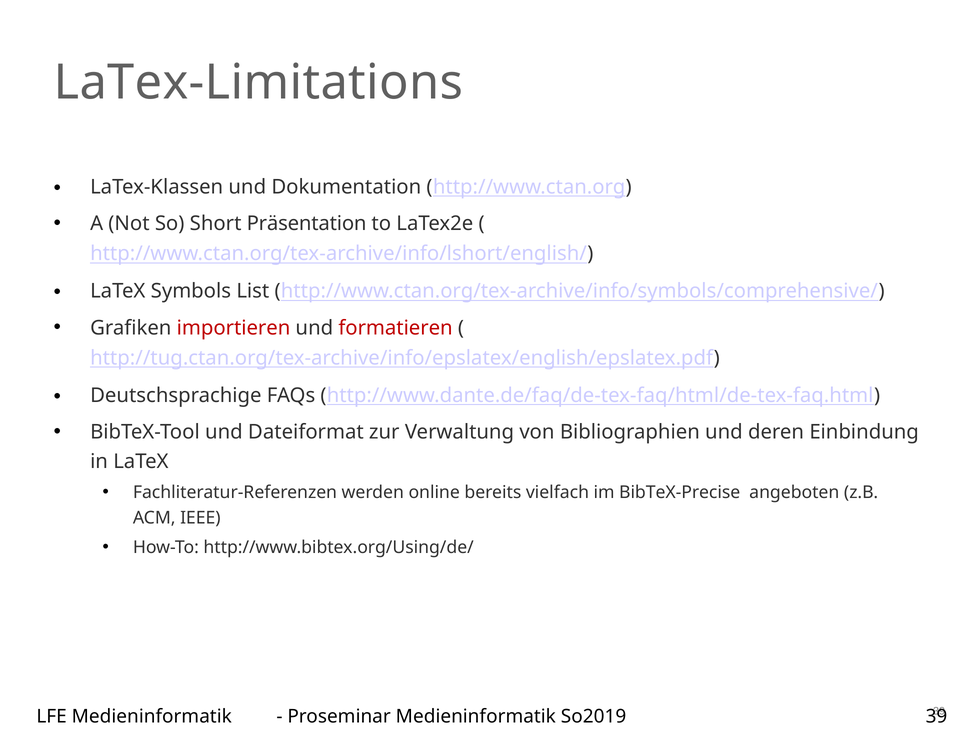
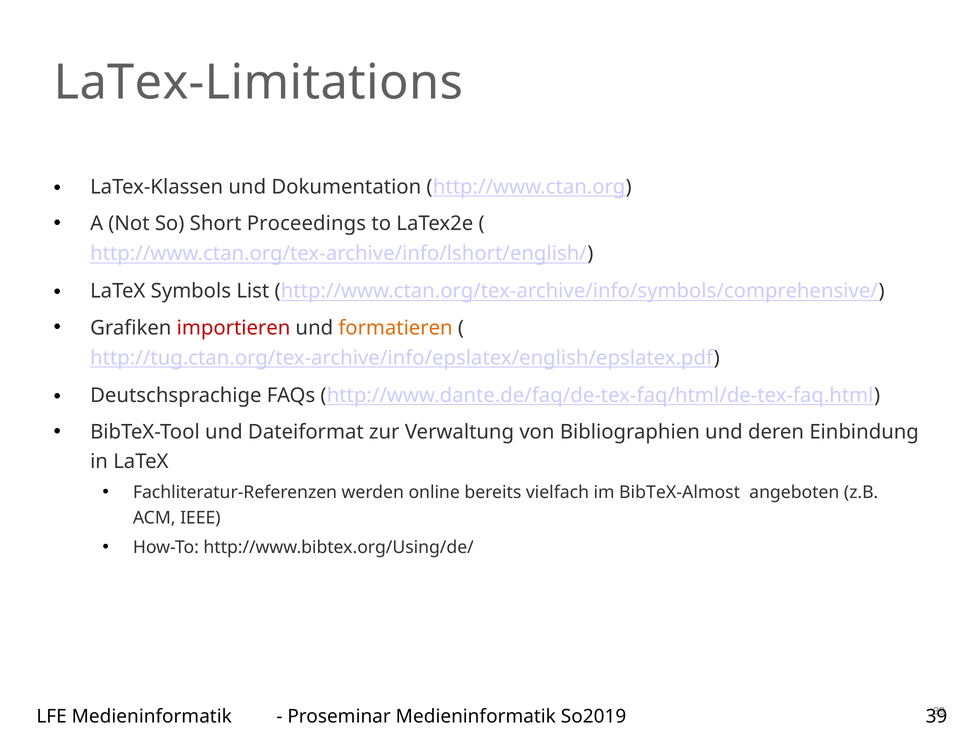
Präsentation: Präsentation -> Proceedings (306, 224)
formatieren colour: red -> orange (396, 328)
BibTeX-Precise: BibTeX-Precise -> BibTeX-Almost (680, 492)
